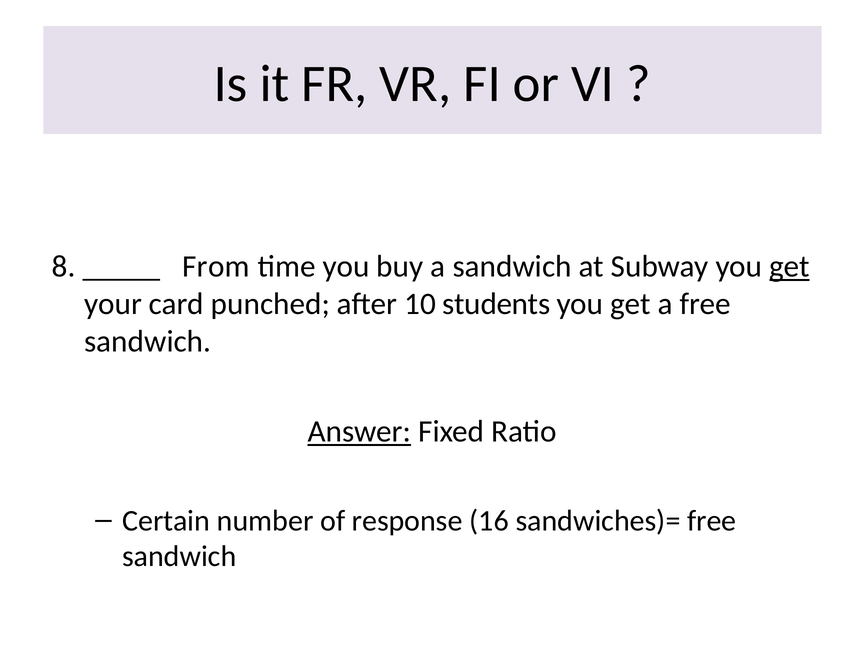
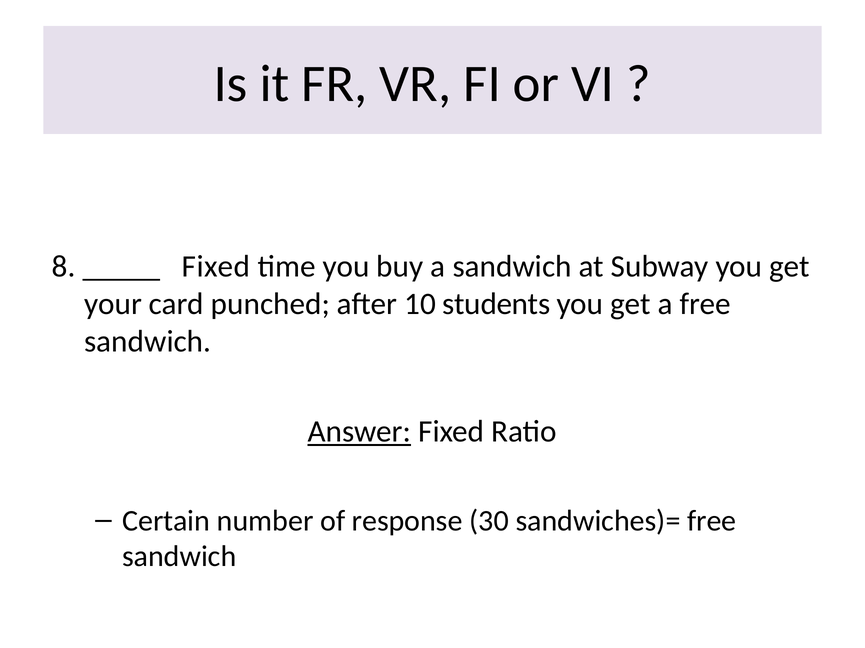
From: From -> Fixed (216, 267)
get underline: present -> none (790, 267)
16: 16 -> 30 (489, 521)
